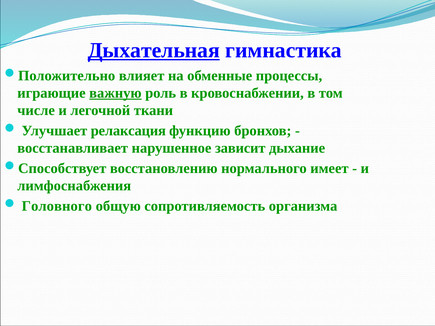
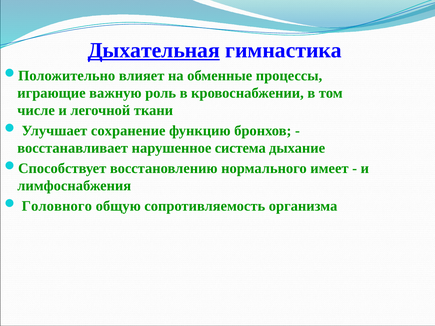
важную underline: present -> none (115, 93)
релаксация: релаксация -> сохранение (128, 131)
зависит: зависит -> система (240, 148)
